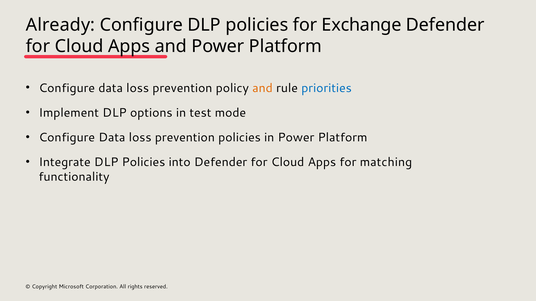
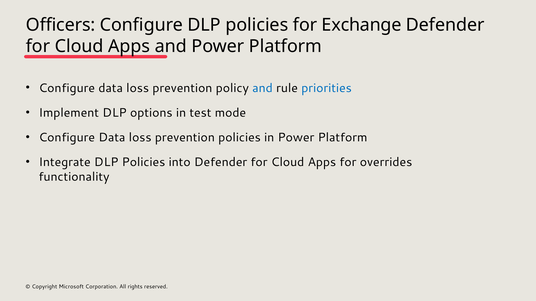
Already: Already -> Officers (61, 25)
and colour: orange -> blue (262, 88)
matching: matching -> overrides (386, 162)
